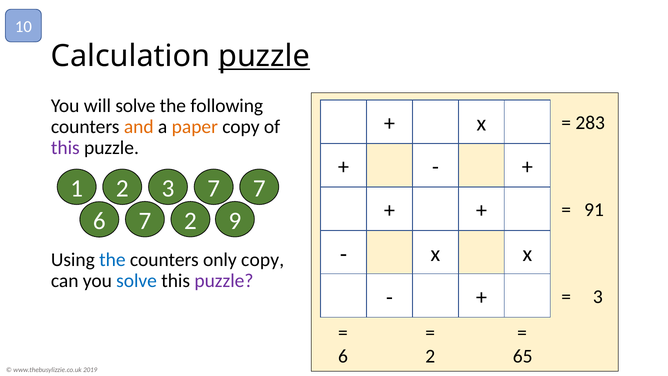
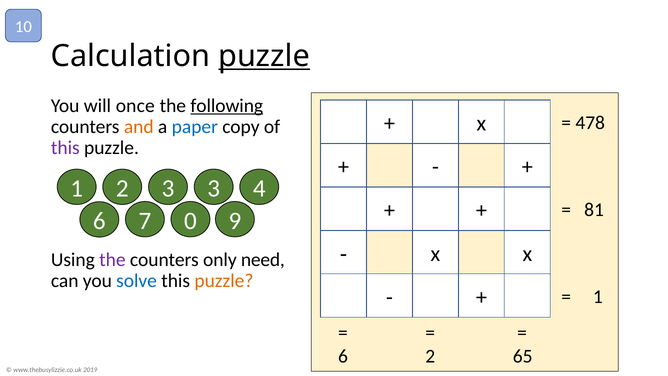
will solve: solve -> once (135, 106)
following underline: none -> present (227, 106)
283: 283 -> 478 (590, 123)
paper colour: orange -> blue (195, 127)
1 7: 7 -> 3 (214, 188)
2 7: 7 -> 4 (259, 188)
91: 91 -> 81 (594, 210)
7 2: 2 -> 0 (190, 221)
the colour: blue -> purple (112, 260)
only copy: copy -> need (263, 260)
puzzle colour: purple -> orange (224, 281)
3: 3 -> 1 (598, 297)
